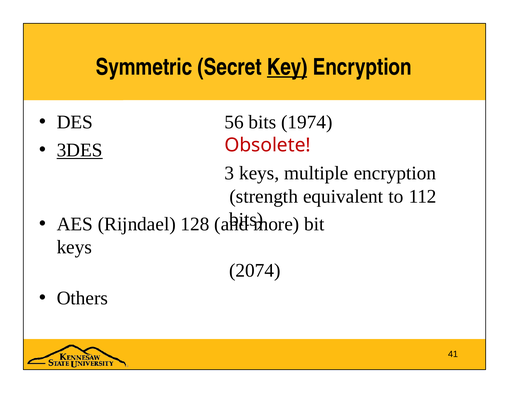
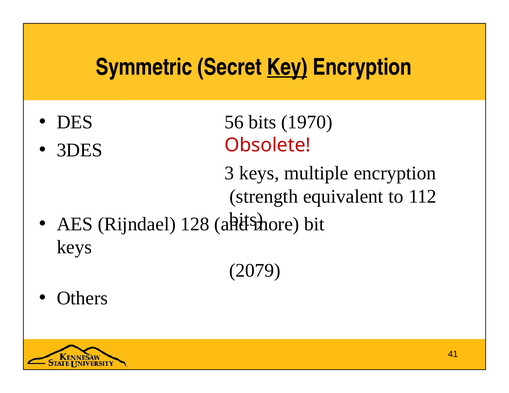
1974: 1974 -> 1970 (307, 122)
3DES underline: present -> none (80, 150)
2074: 2074 -> 2079 (255, 271)
